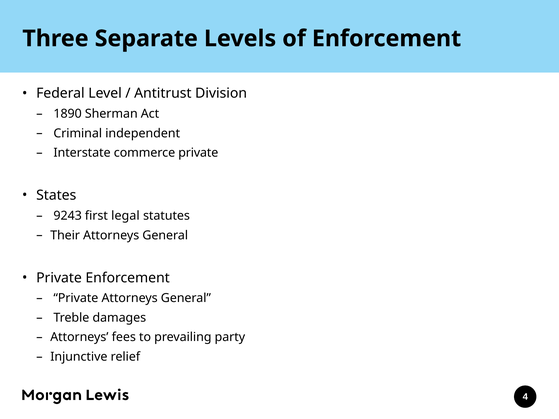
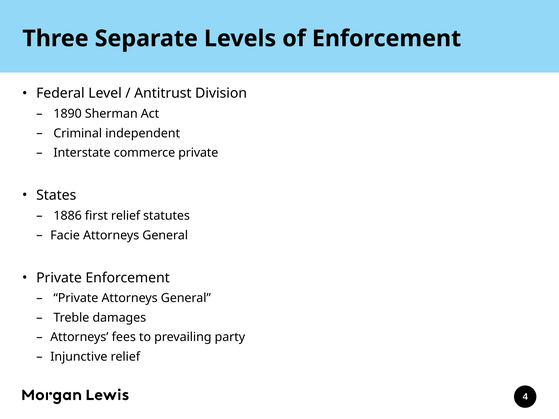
9243: 9243 -> 1886 (68, 216)
first legal: legal -> relief (126, 216)
Their: Their -> Facie (65, 235)
